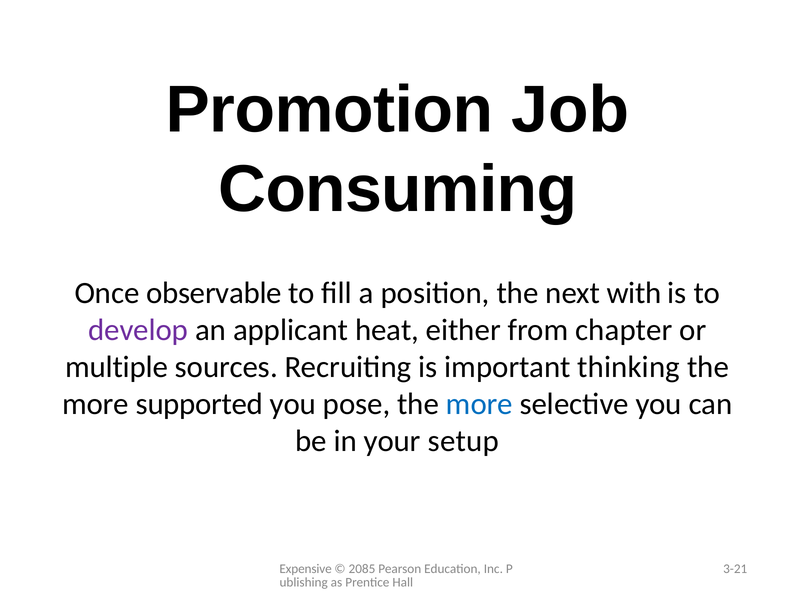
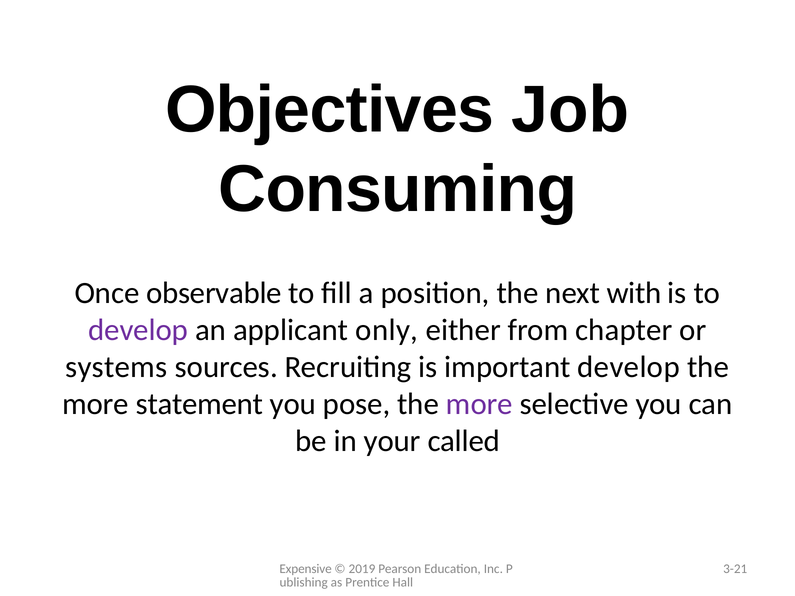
Promotion: Promotion -> Objectives (330, 110)
heat: heat -> only (387, 330)
multiple: multiple -> systems (116, 367)
important thinking: thinking -> develop (629, 367)
supported: supported -> statement (199, 404)
more colour: blue -> purple (479, 404)
setup: setup -> called (464, 441)
2085: 2085 -> 2019 (362, 569)
